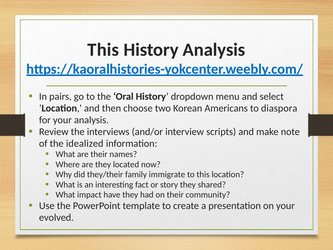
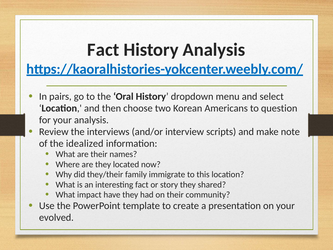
This: This -> Fact (103, 50)
diaspora: diaspora -> question (279, 108)
